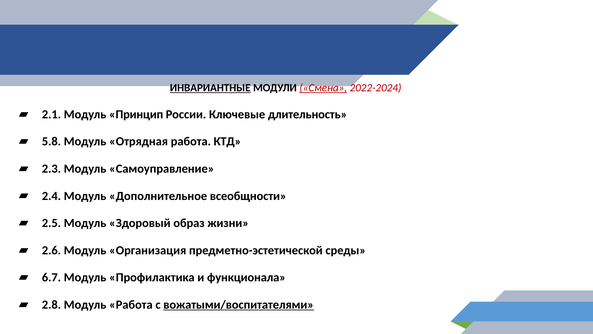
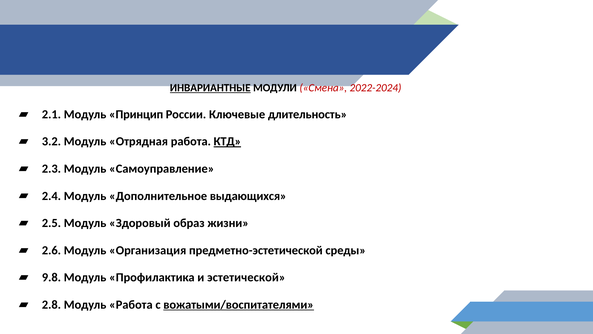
Смена underline: present -> none (323, 88)
5.8: 5.8 -> 3.2 (51, 141)
КТД underline: none -> present (227, 141)
всеобщности: всеобщности -> выдающихся (248, 196)
6.7: 6.7 -> 9.8 (51, 277)
функционала: функционала -> эстетической (246, 277)
